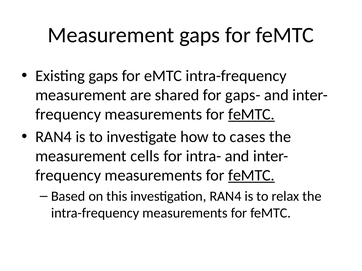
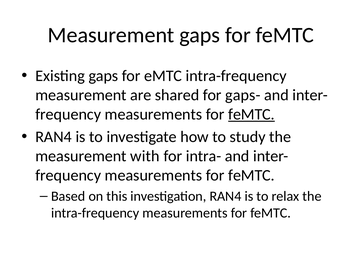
cases: cases -> study (248, 137)
cells: cells -> with (145, 156)
feMTC underline: present -> none (251, 176)
